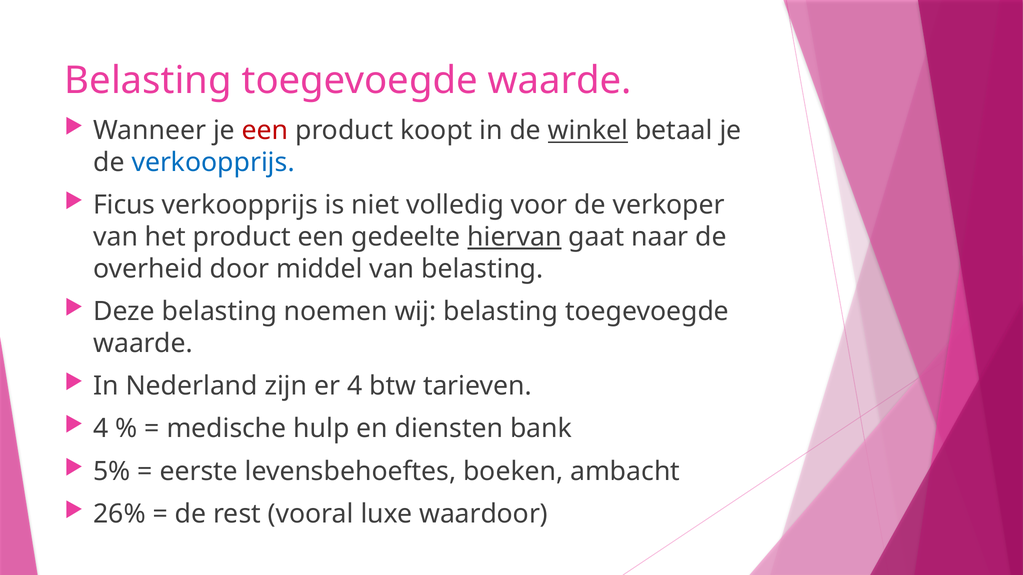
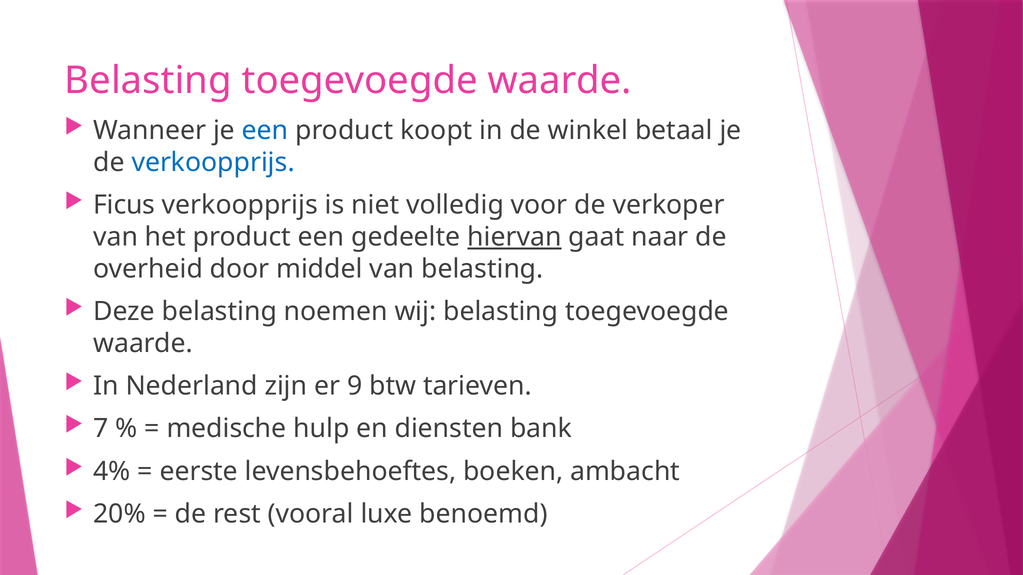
een colour: red -> blue (265, 131)
winkel underline: present -> none (588, 131)
er 4: 4 -> 9 (355, 386)
4: 4 -> 7 (101, 429)
5%: 5% -> 4% (112, 472)
26%: 26% -> 20% (120, 514)
waardoor: waardoor -> benoemd (483, 514)
